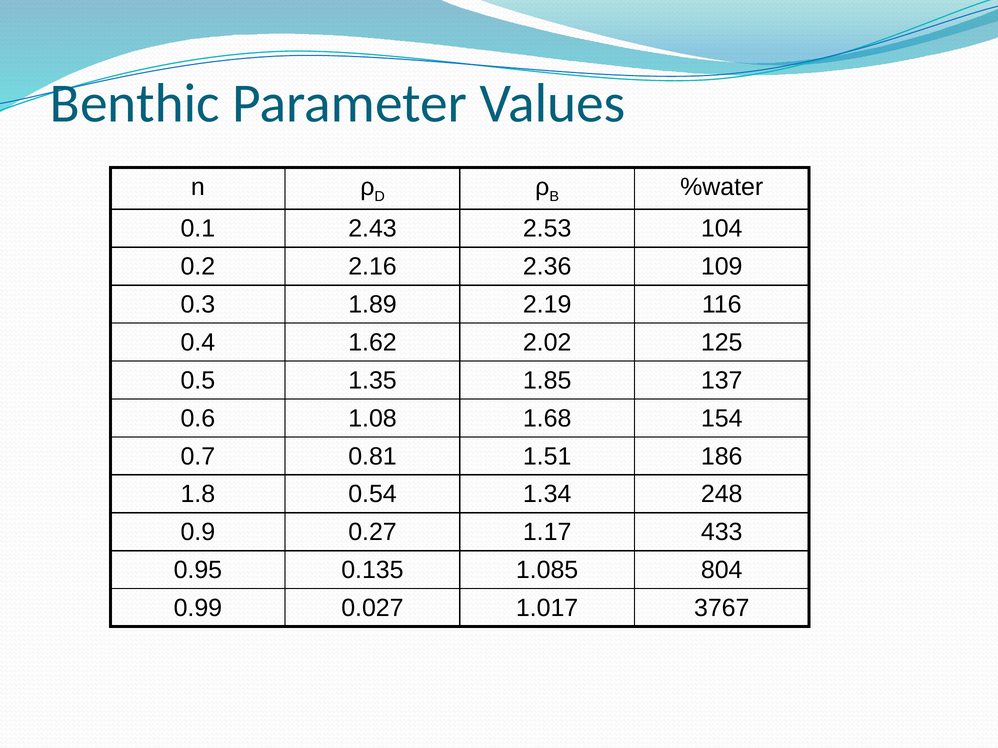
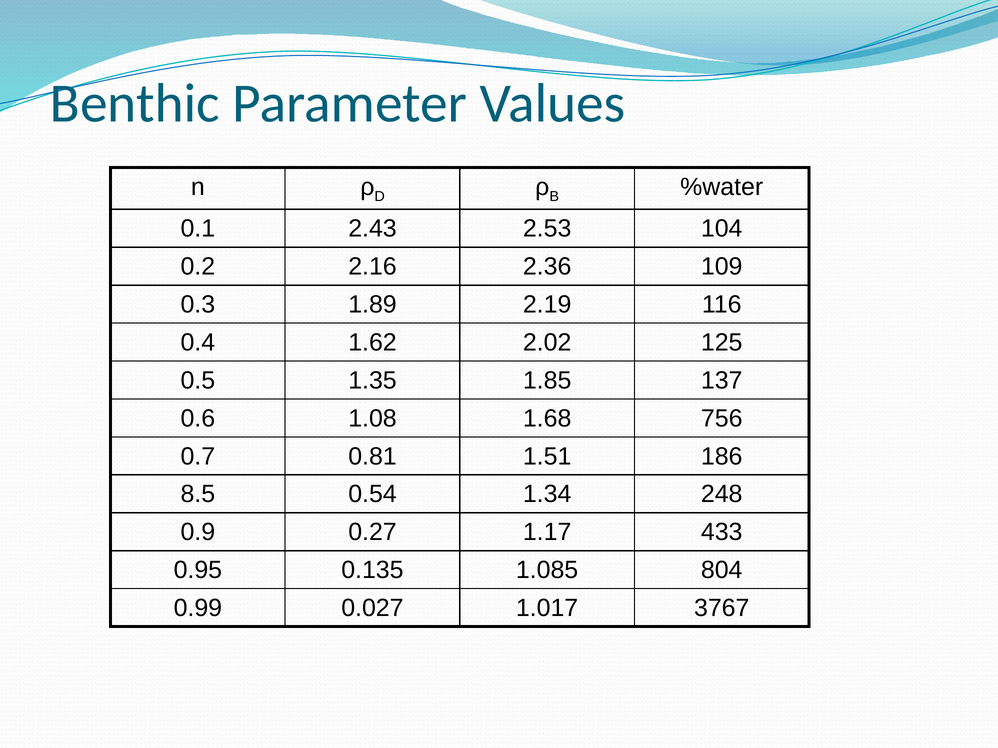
154: 154 -> 756 (722, 419)
1.8: 1.8 -> 8.5 (198, 495)
